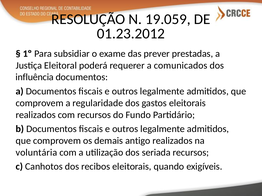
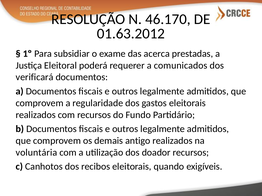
19.059: 19.059 -> 46.170 (168, 19)
01.23.2012: 01.23.2012 -> 01.63.2012 (131, 34)
prever: prever -> acerca (157, 54)
influência: influência -> verificará (35, 77)
seriada: seriada -> doador (156, 153)
